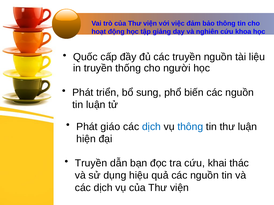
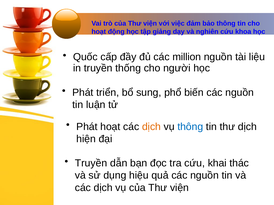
các truyền: truyền -> million (187, 57)
Phát giáo: giáo -> hoạt (110, 127)
dịch colour: blue -> orange (151, 127)
thư luận: luận -> dịch (247, 127)
